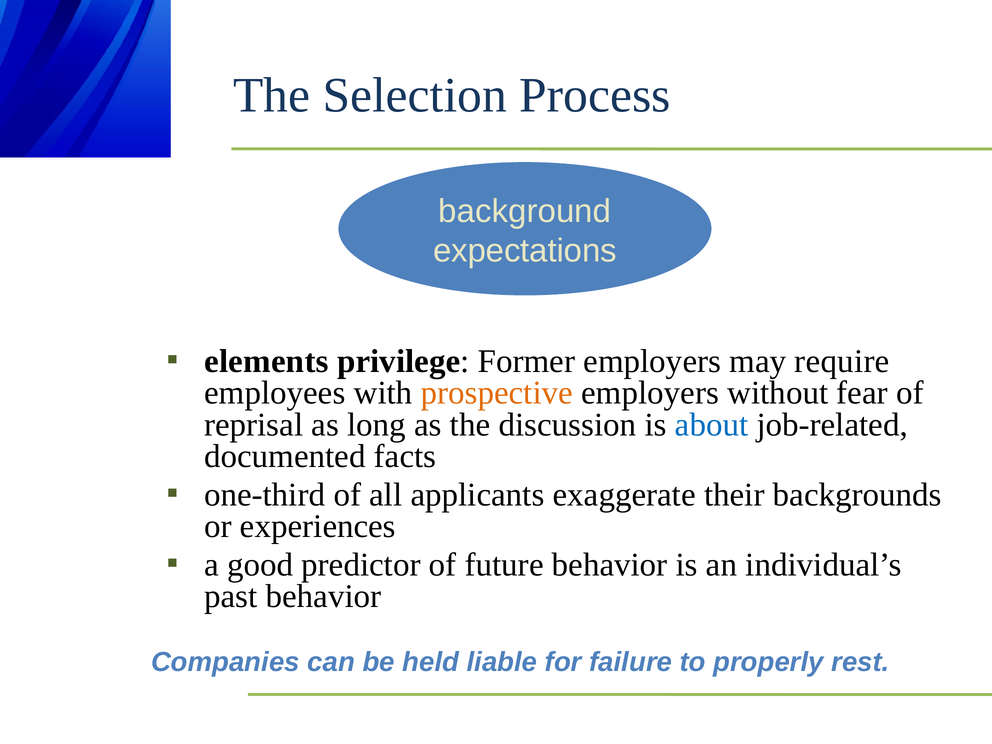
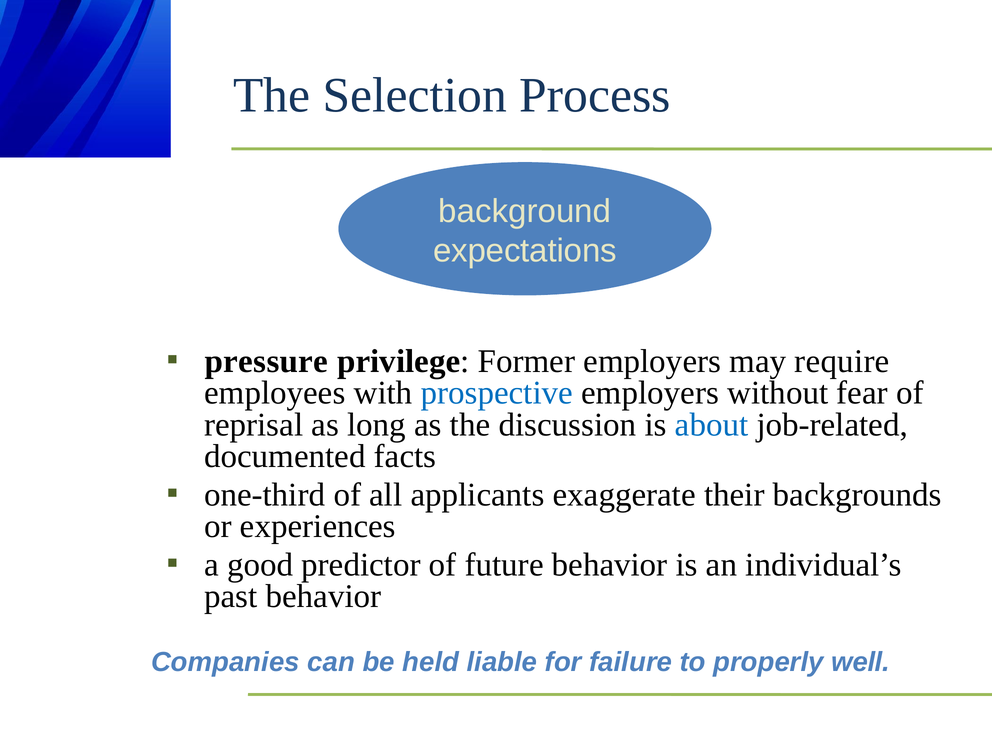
elements: elements -> pressure (266, 361)
prospective colour: orange -> blue (497, 393)
rest: rest -> well (861, 662)
